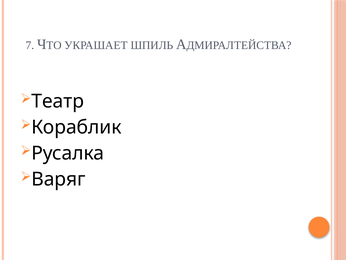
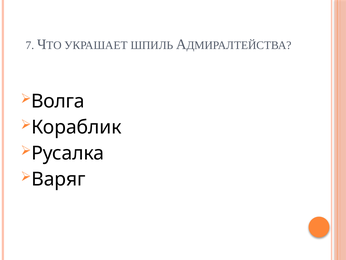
Театр: Театр -> Волга (58, 101)
